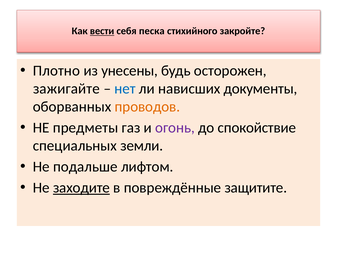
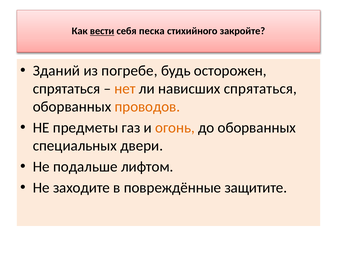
Плотно: Плотно -> Зданий (56, 71)
унесены: унесены -> погребе (129, 71)
зажигайте: зажигайте -> спрятаться (67, 89)
нет colour: blue -> orange (125, 89)
нависших документы: документы -> спрятаться (260, 89)
огонь colour: purple -> orange (175, 128)
до спокойствие: спокойствие -> оборванных (257, 128)
земли: земли -> двери (142, 146)
заходите underline: present -> none (81, 188)
